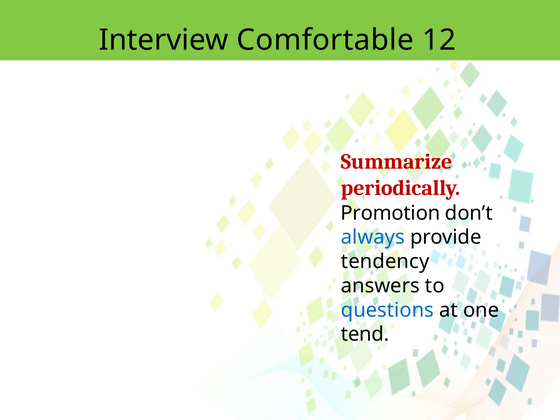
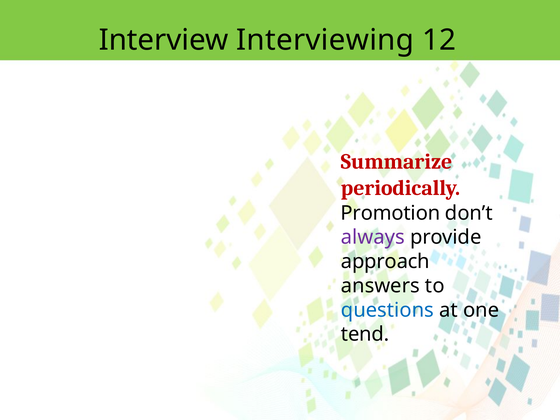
Comfortable: Comfortable -> Interviewing (325, 40)
always colour: blue -> purple (373, 237)
tendency: tendency -> approach (385, 262)
